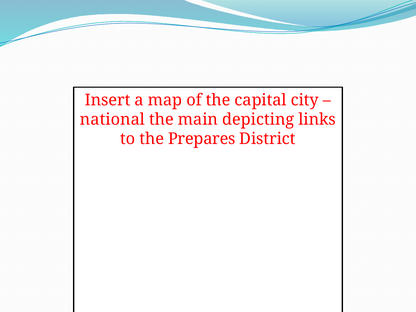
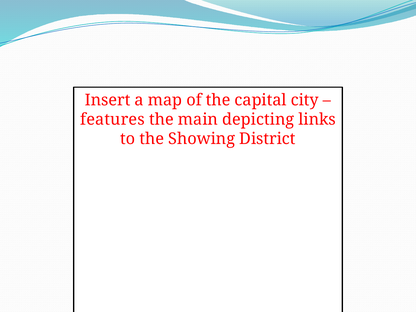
national: national -> features (112, 120)
Prepares: Prepares -> Showing (202, 139)
